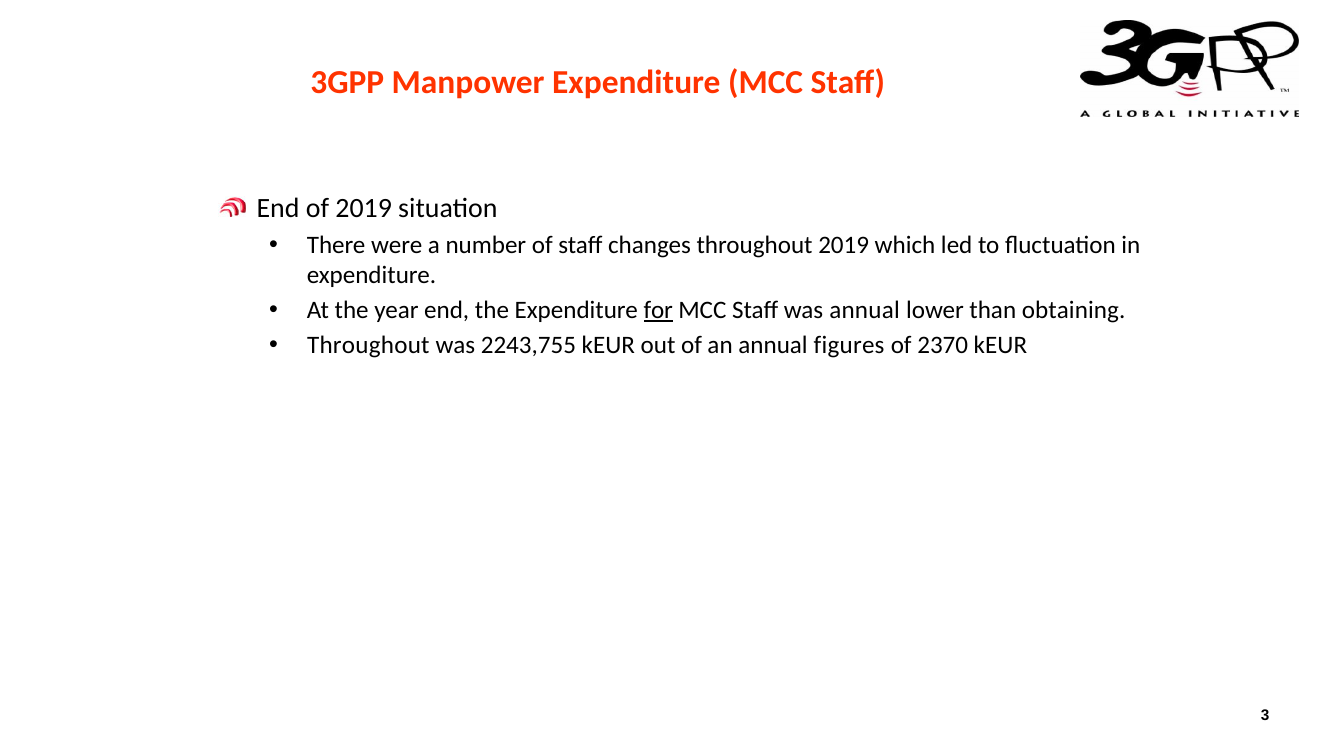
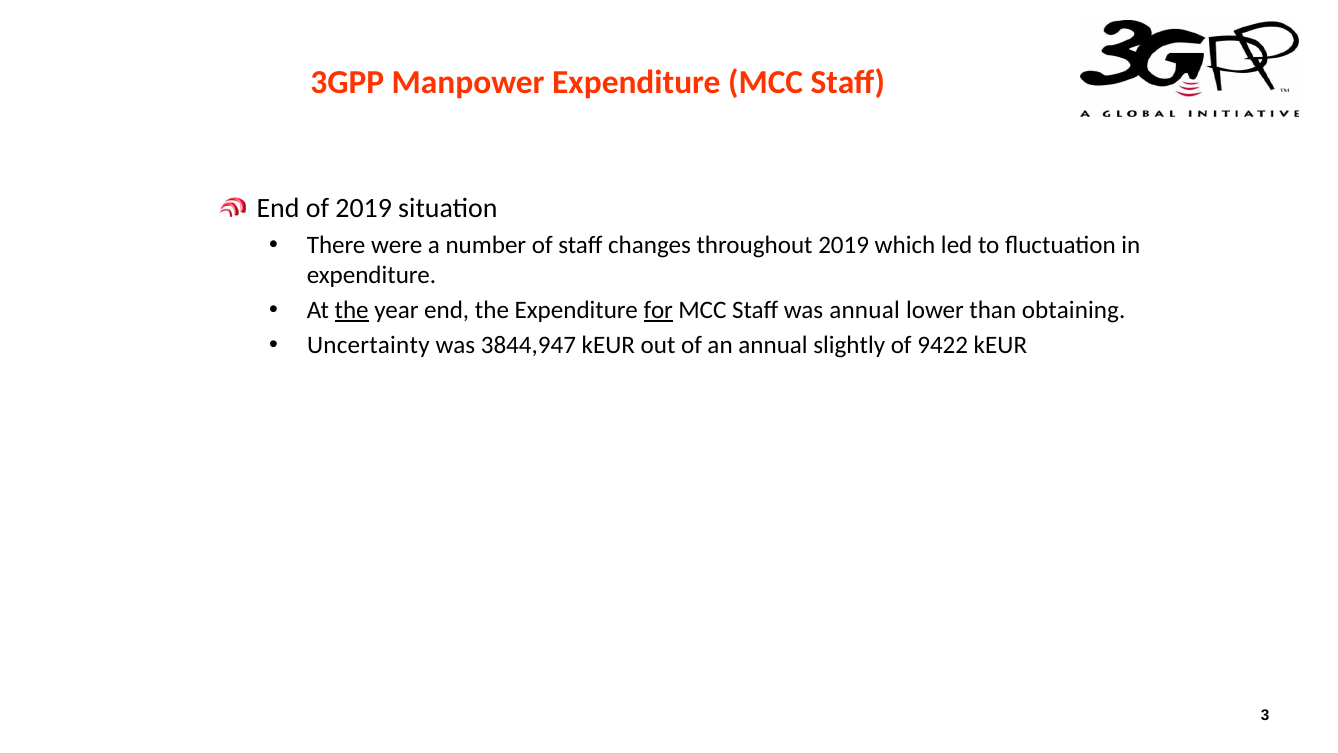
the underline: none -> present (352, 310)
Throughout: Throughout -> Uncertainty (368, 345)
2243,755: 2243,755 -> 3844,947 (528, 345)
figures: figures -> slightly (849, 345)
2370: 2370 -> 9422 (943, 345)
